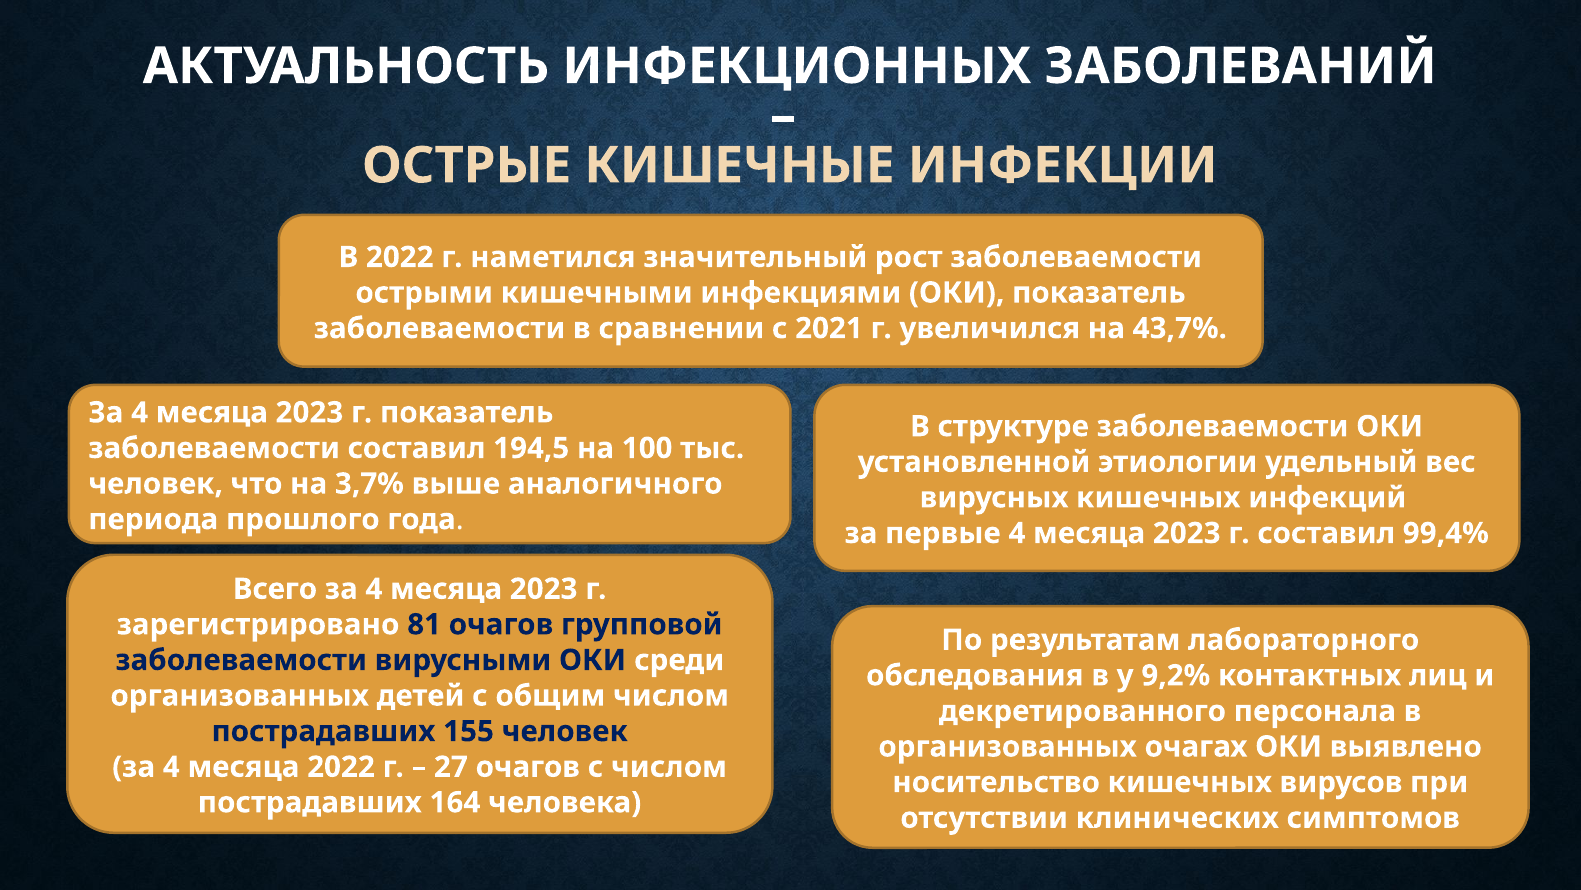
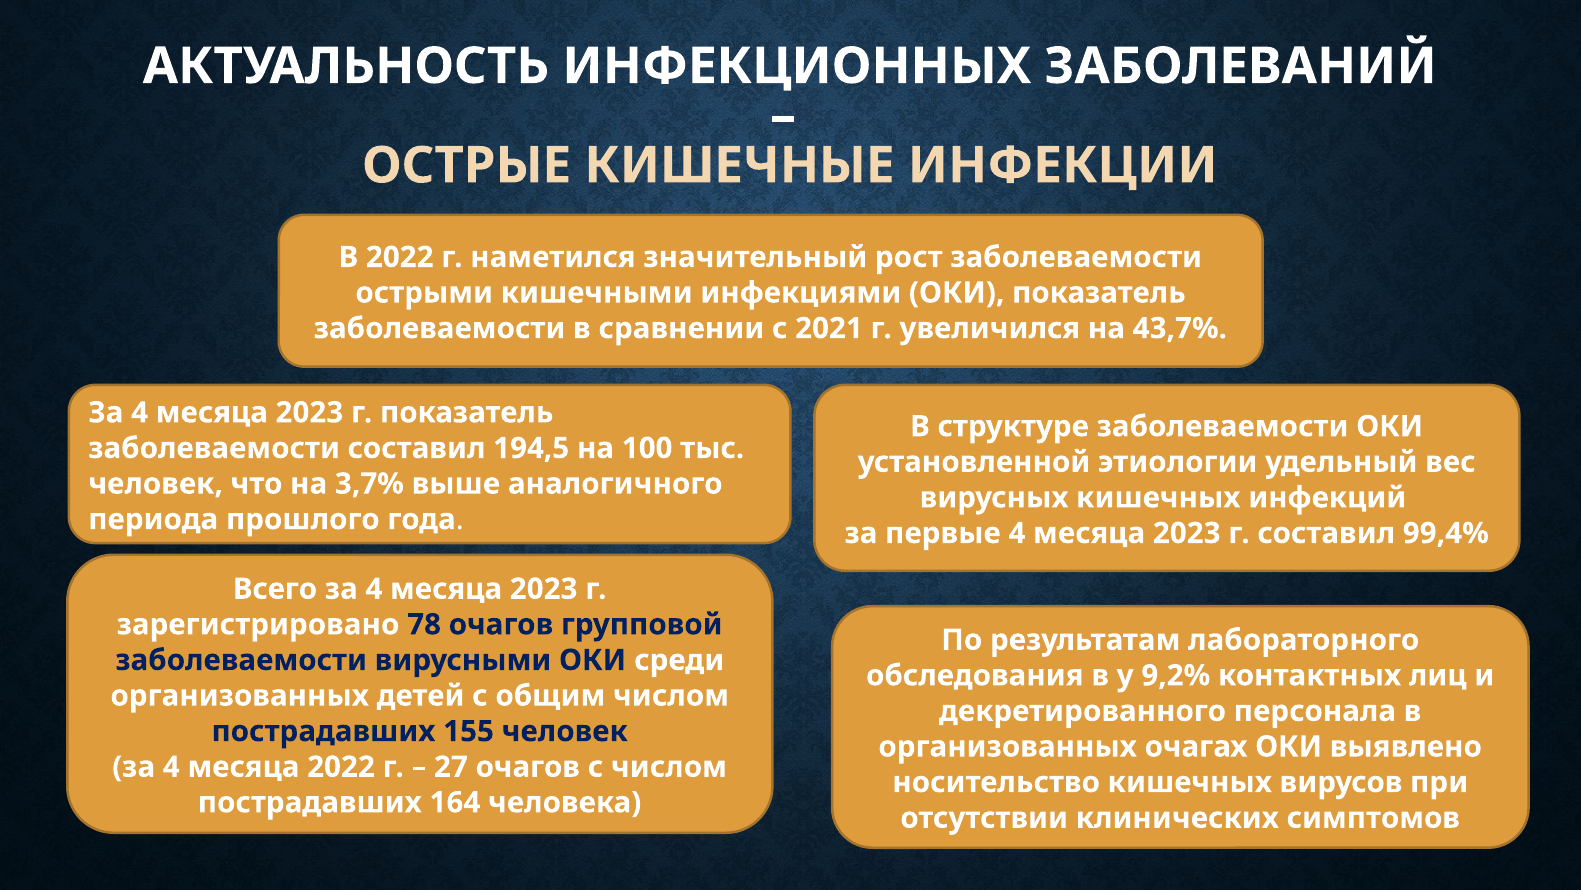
81: 81 -> 78 (424, 624)
